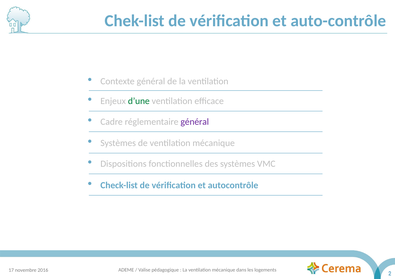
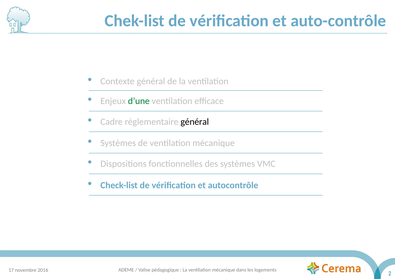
général colour: purple -> black (195, 122)
